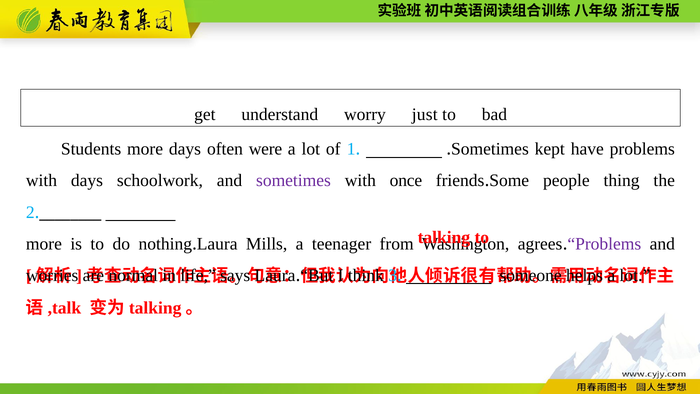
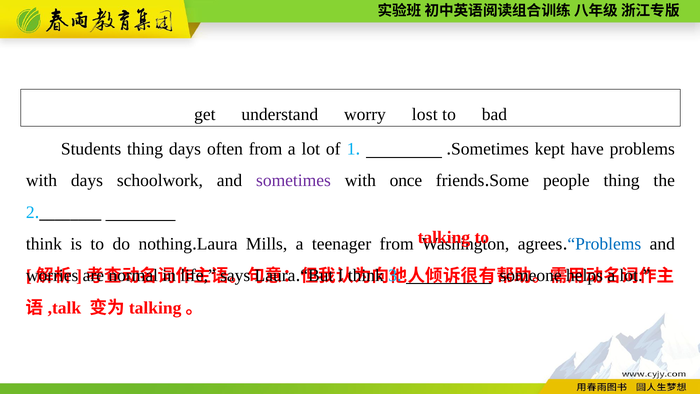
just: just -> lost (425, 114)
Students more: more -> thing (145, 149)
often were: were -> from (266, 149)
more: more -> think (44, 244)
Problems colour: purple -> blue (604, 244)
